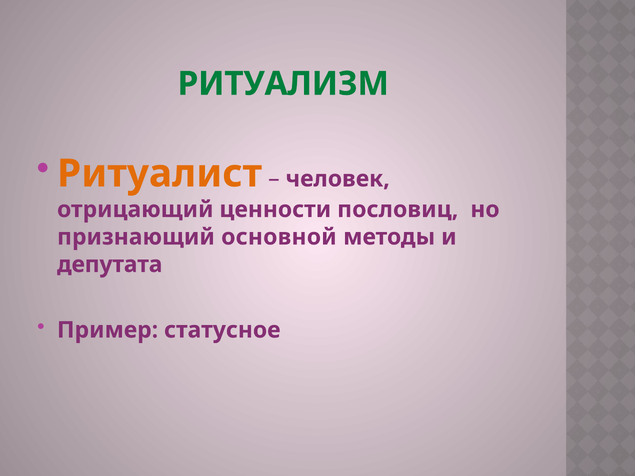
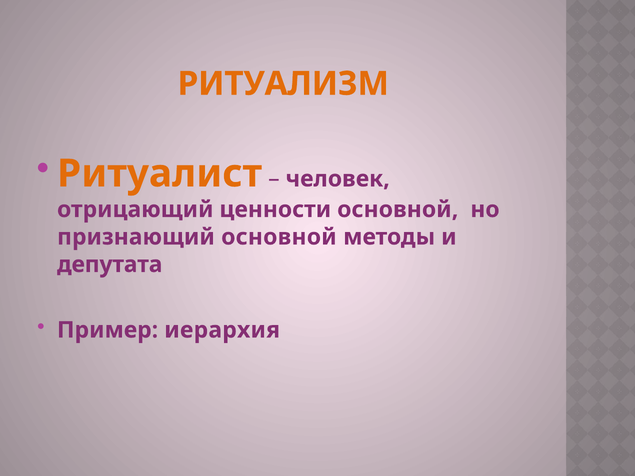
РИТУАЛИЗМ colour: green -> orange (283, 84)
ценности пословиц: пословиц -> основной (398, 210)
статусное: статусное -> иерархия (222, 330)
